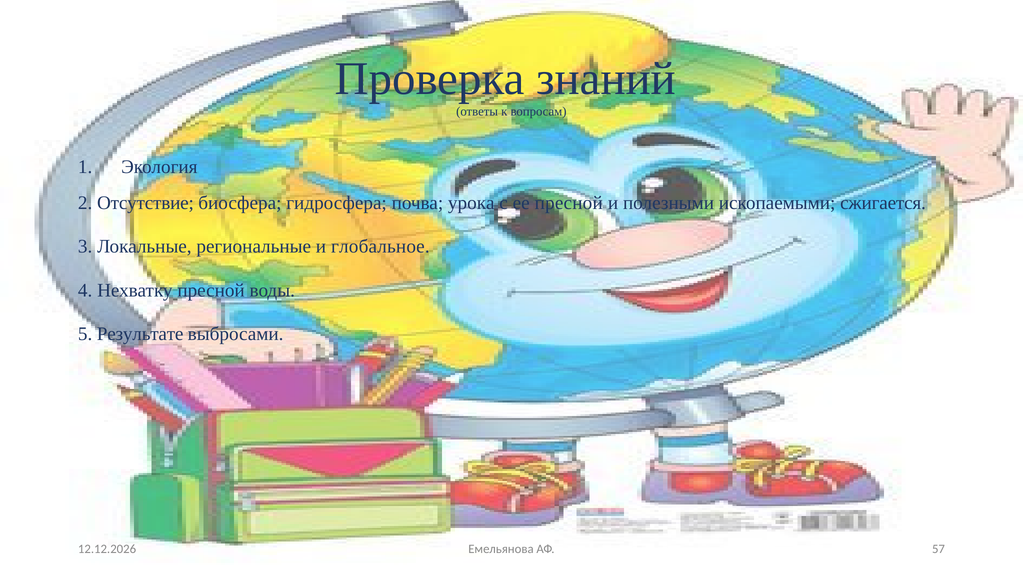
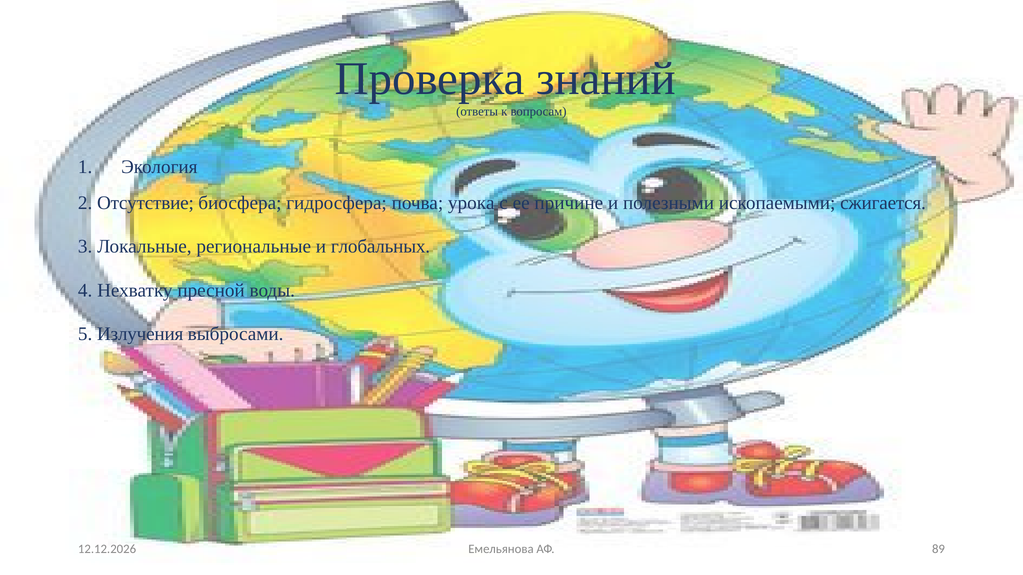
ее пресной: пресной -> причине (569, 203)
глобальное: глобальное -> глобальных (381, 247)
Результате: Результате -> Излучения (140, 334)
57: 57 -> 89 (938, 549)
